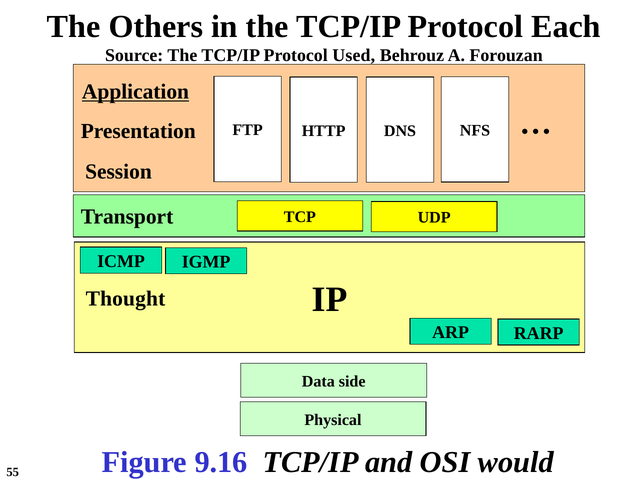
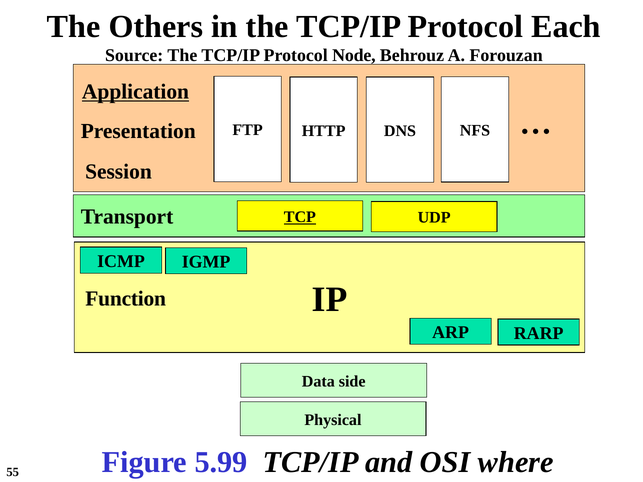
Used: Used -> Node (354, 56)
TCP underline: none -> present (300, 217)
Thought: Thought -> Function (126, 299)
9.16: 9.16 -> 5.99 (221, 462)
would: would -> where (516, 462)
